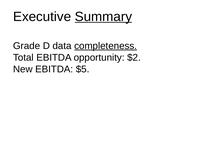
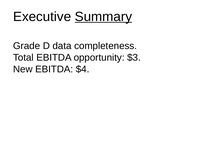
completeness underline: present -> none (106, 46)
$2: $2 -> $3 (134, 58)
$5: $5 -> $4 (83, 69)
